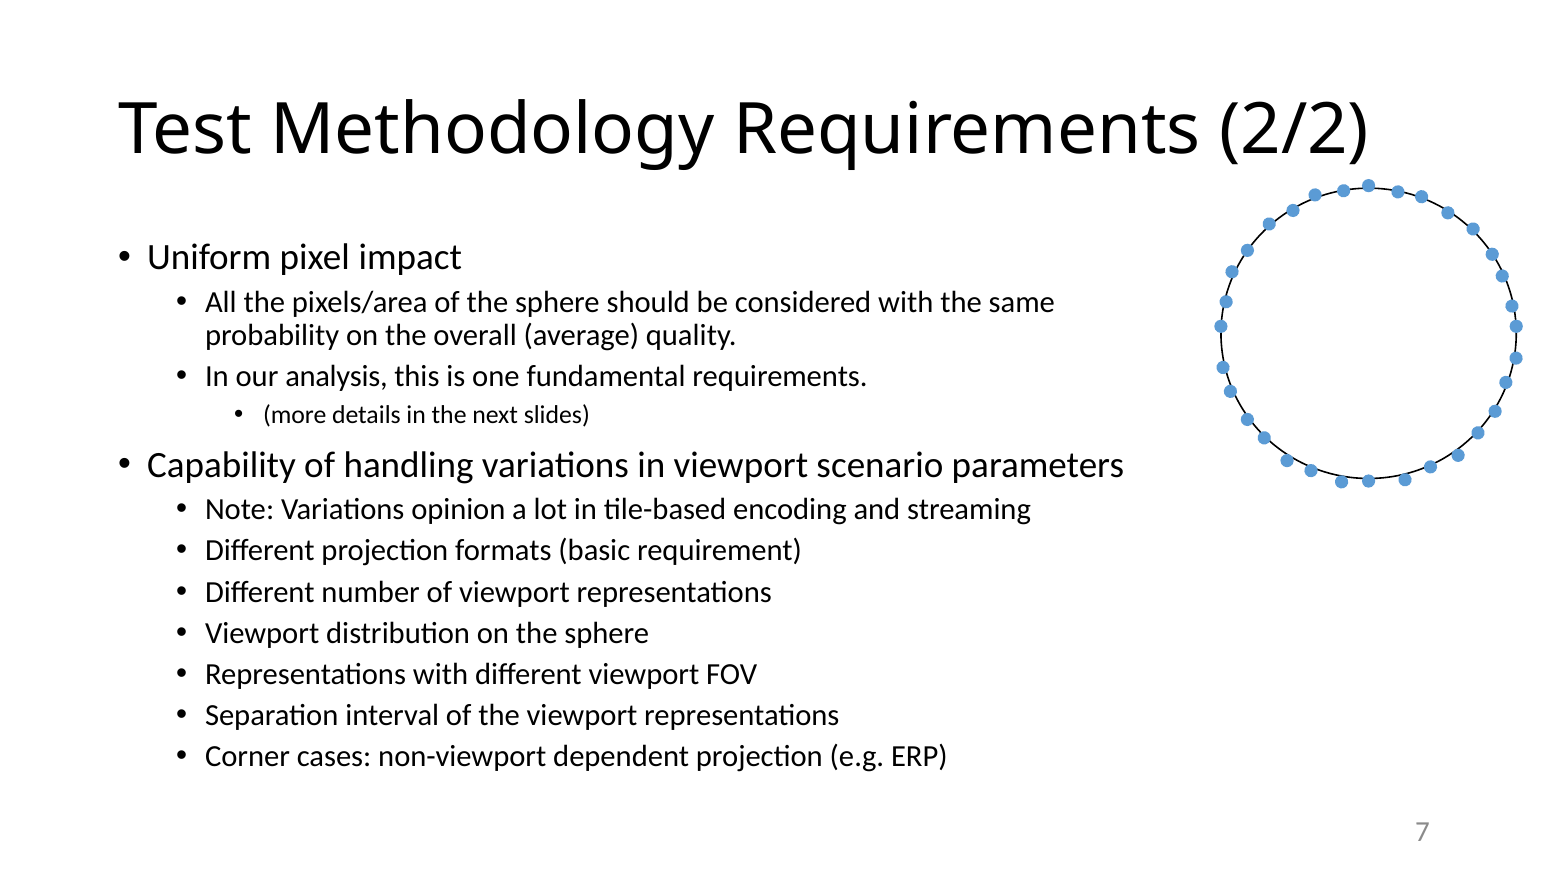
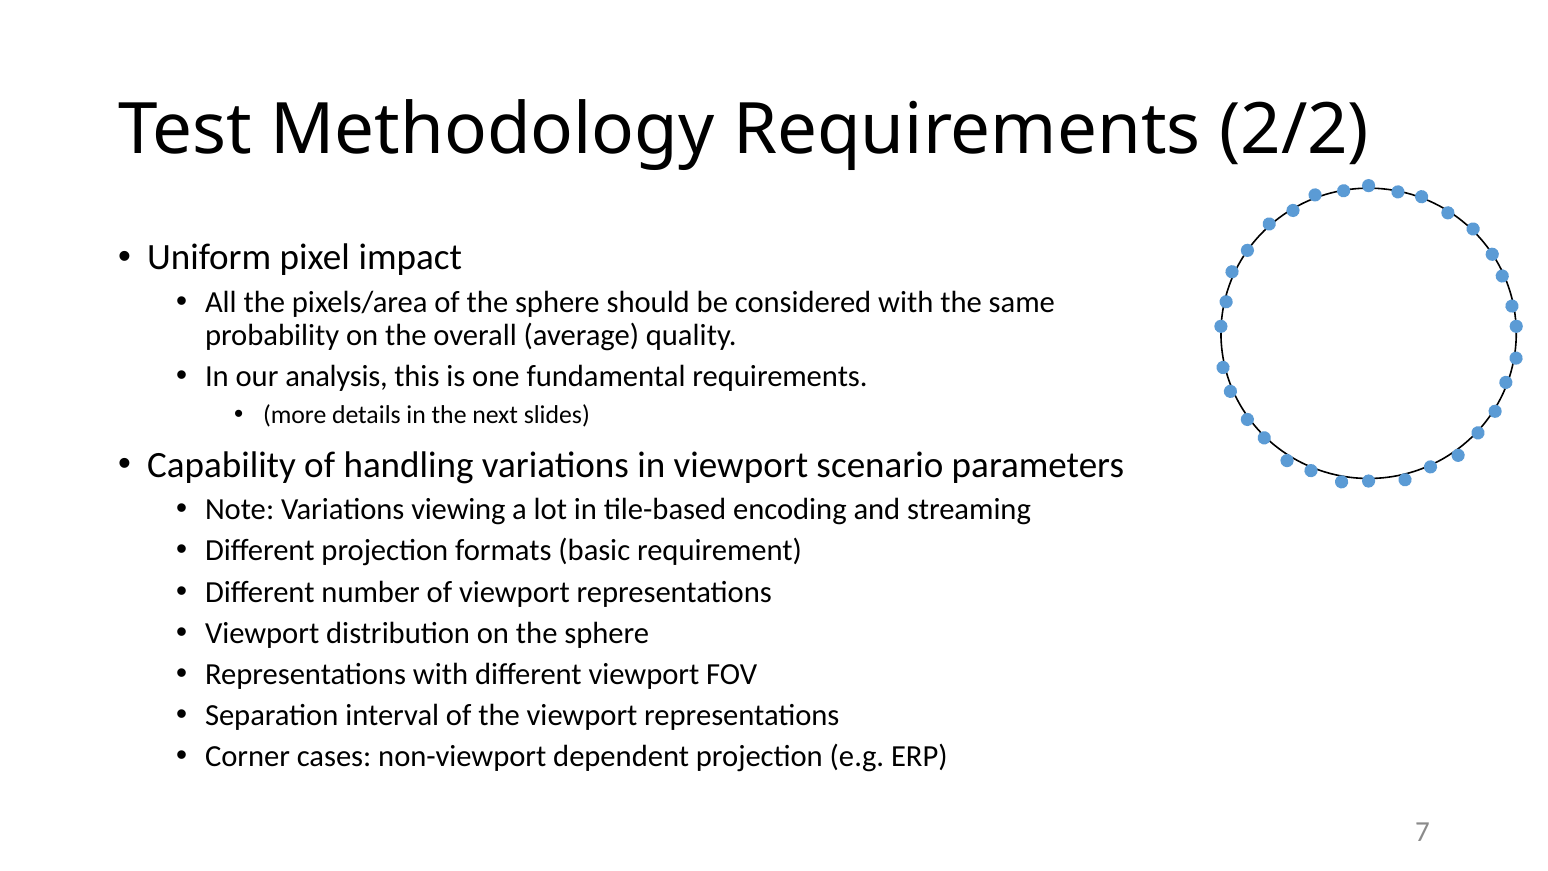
opinion: opinion -> viewing (458, 509)
